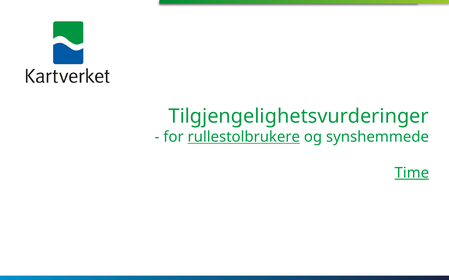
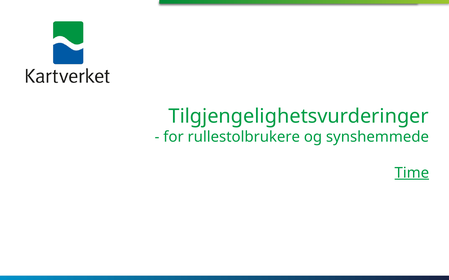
rullestolbrukere underline: present -> none (244, 137)
